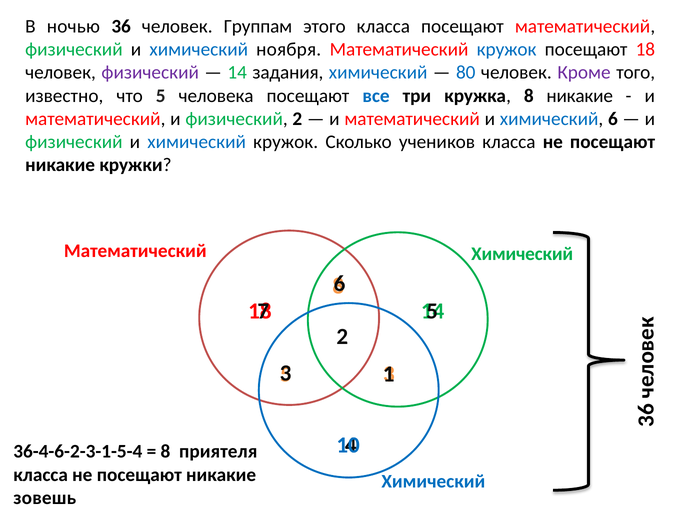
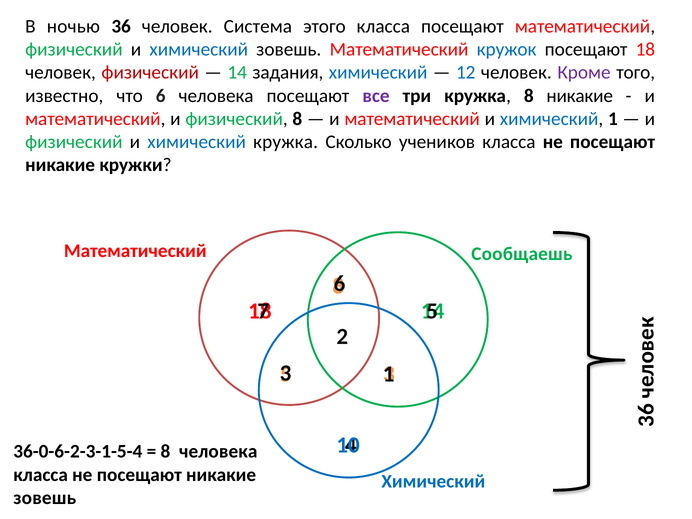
Группам: Группам -> Система (258, 26)
химический ноября: ноября -> зовешь (289, 50)
физический colour: purple -> red (150, 73)
80: 80 -> 12 (466, 73)
что 5: 5 -> 6 (161, 96)
все colour: blue -> purple (376, 96)
физический 2: 2 -> 8 (297, 119)
химический 6: 6 -> 1 (613, 119)
химический кружок: кружок -> кружка (286, 142)
Химический: Химический -> Сообщаешь (522, 254)
36-4-6-2-3-1-5-4: 36-4-6-2-3-1-5-4 -> 36-0-6-2-3-1-5-4 (78, 452)
8 приятеля: приятеля -> человека (218, 452)
